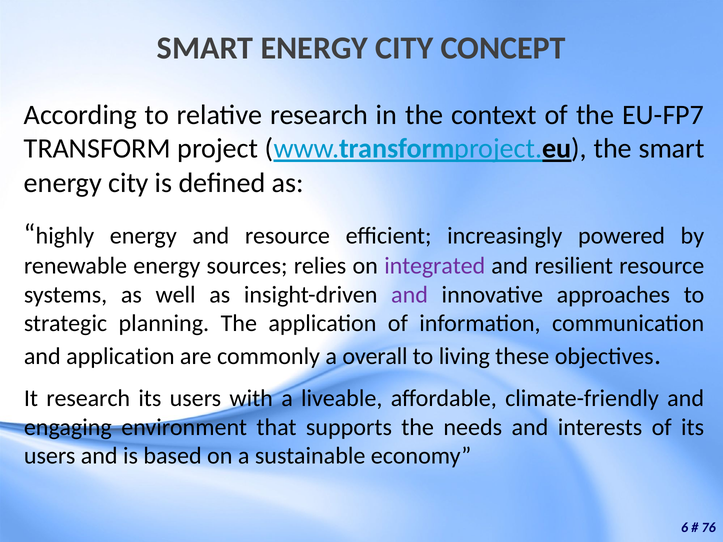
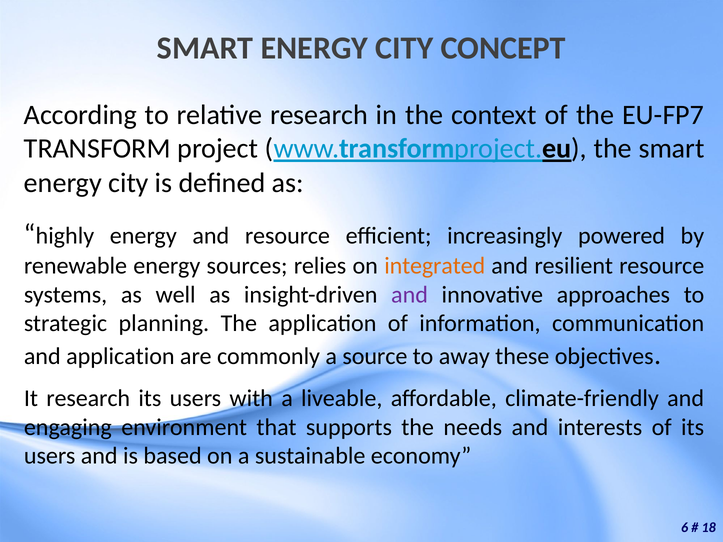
integrated colour: purple -> orange (435, 266)
overall: overall -> source (375, 357)
living: living -> away (464, 357)
76: 76 -> 18 (709, 528)
